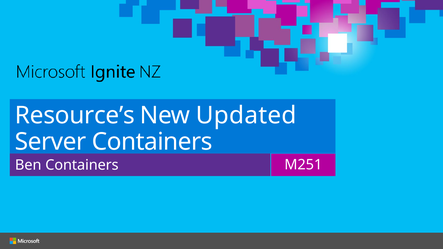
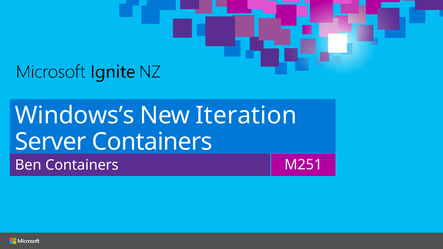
Resource’s: Resource’s -> Windows’s (75, 115)
Updated: Updated -> Iteration (246, 115)
